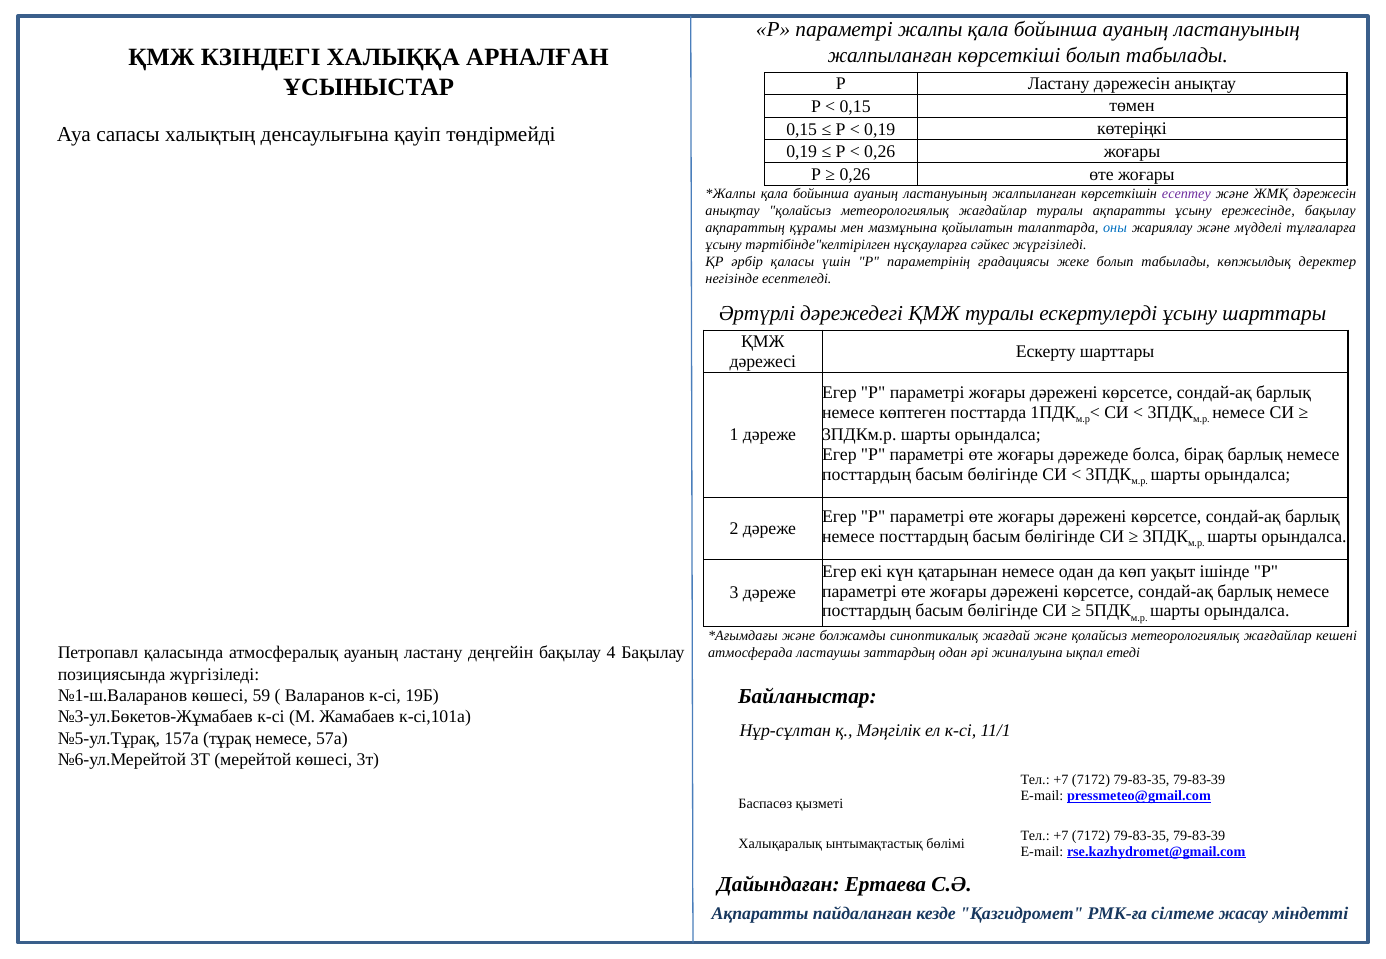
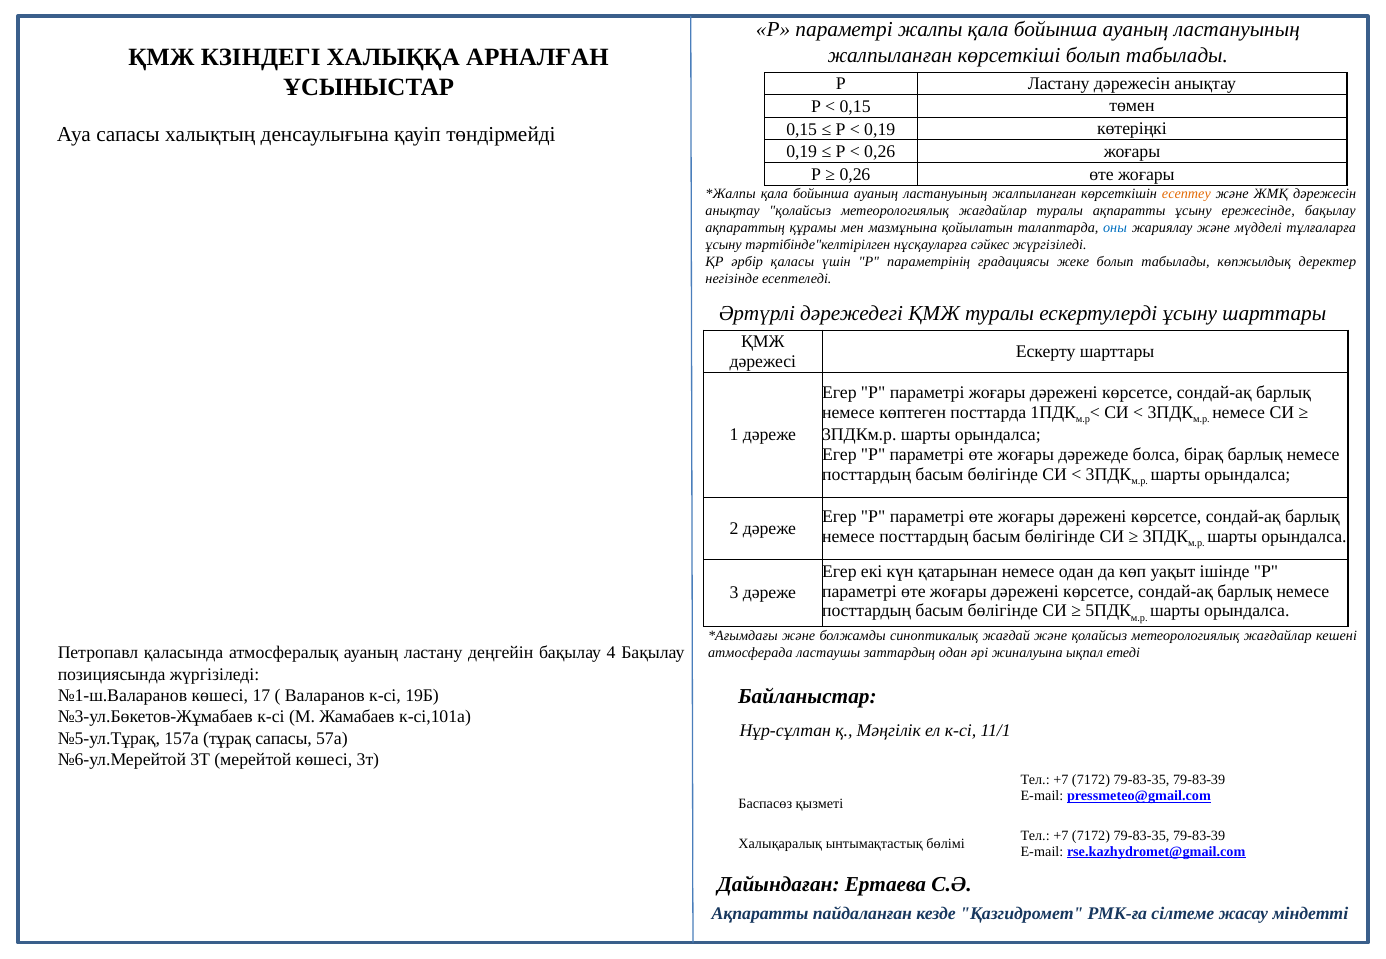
есептеу colour: purple -> orange (1186, 194)
59: 59 -> 17 (261, 696)
тұрақ немесе: немесе -> сапасы (284, 739)
